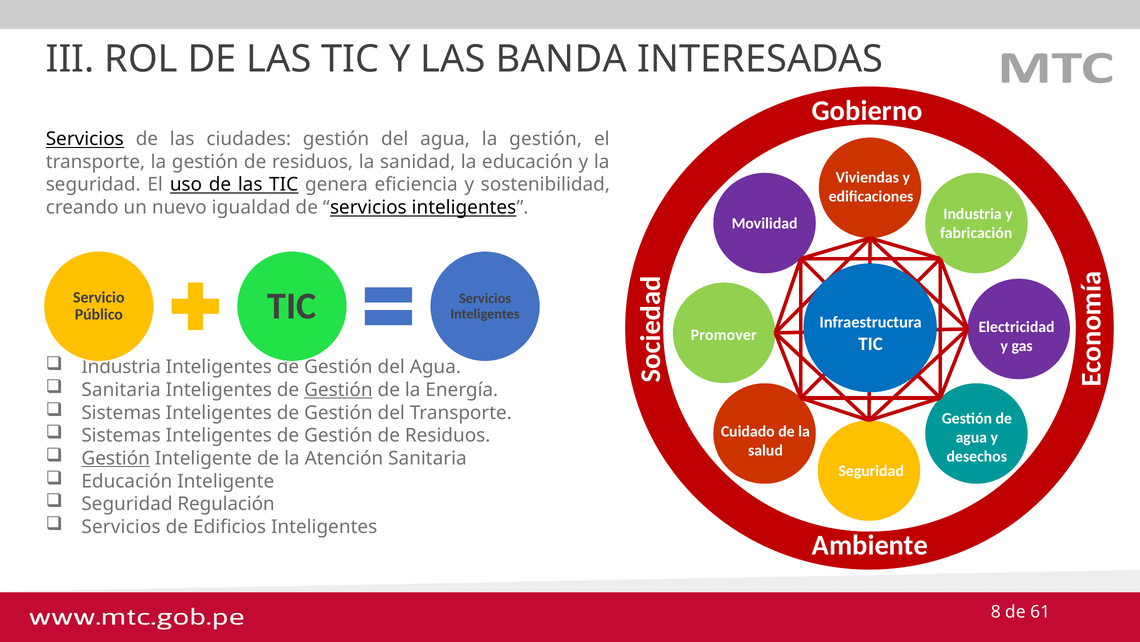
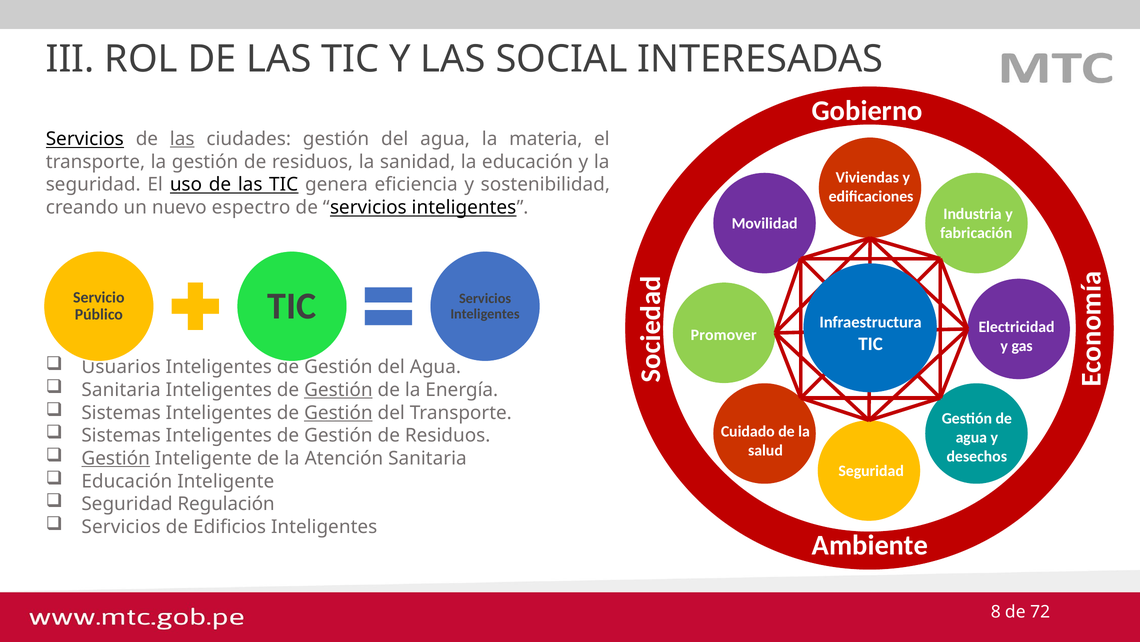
BANDA: BANDA -> SOCIAL (561, 59)
las underline: none -> present (182, 139)
agua la gestión: gestión -> materia (546, 139)
igualdad: igualdad -> espectro (251, 207)
Industria: Industria -> Usuarios (121, 367)
Gestión underline: none -> present (338, 412)
61: 61 -> 72 (1040, 611)
